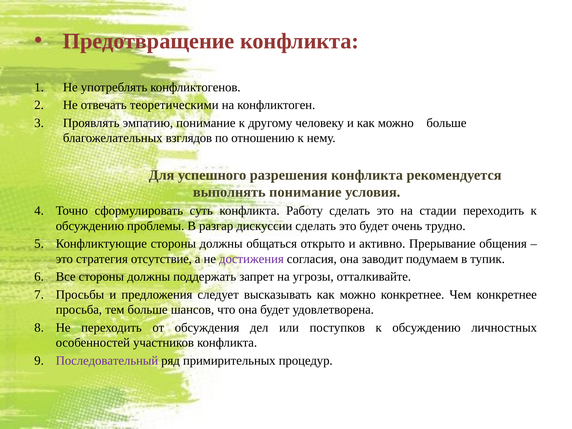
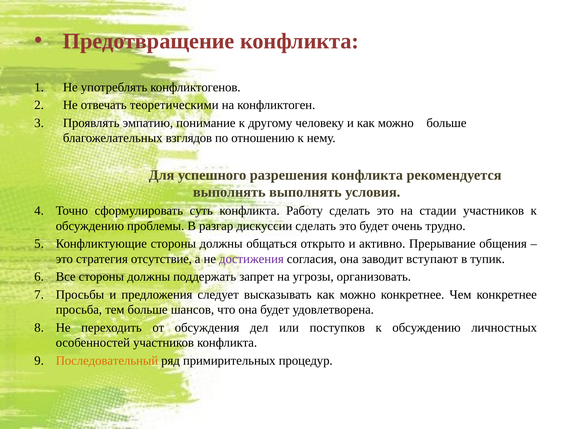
выполнять понимание: понимание -> выполнять (305, 192)
стадии переходить: переходить -> участников (494, 211)
подумаем: подумаем -> вступают (432, 259)
отталкивайте: отталкивайте -> организовать (374, 277)
Последовательный colour: purple -> orange (107, 361)
